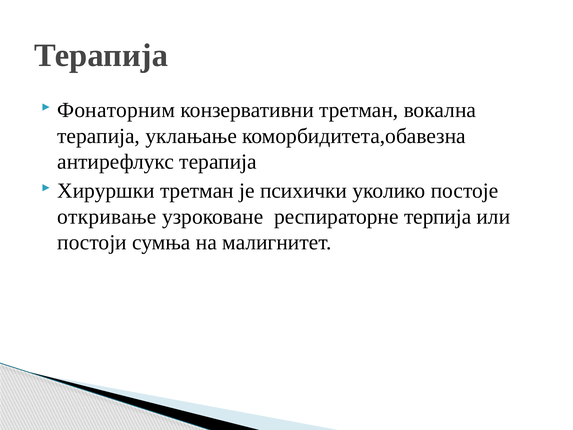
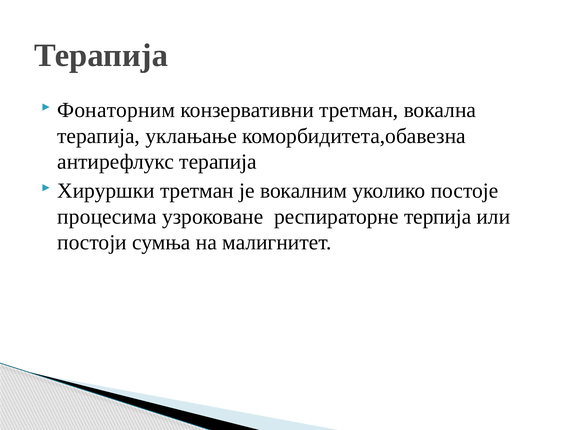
психички: психички -> вокалним (304, 191)
откривање: откривање -> процесима (107, 216)
